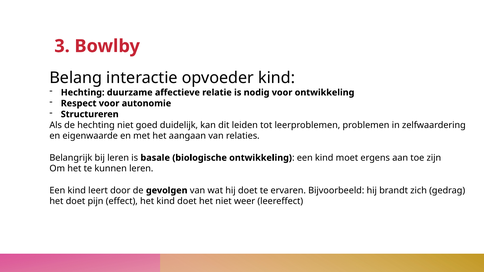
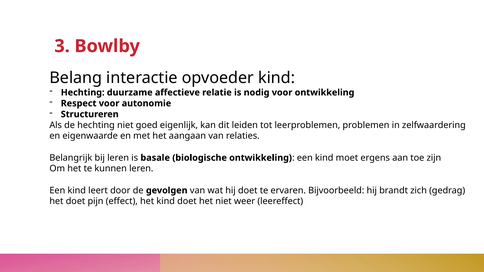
duidelijk: duidelijk -> eigenlijk (179, 125)
